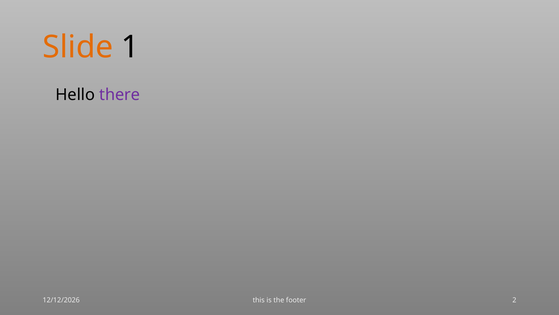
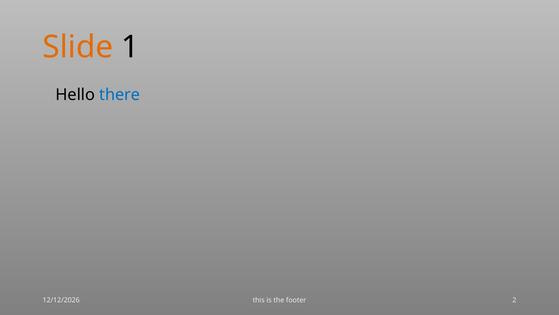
there colour: purple -> blue (120, 95)
